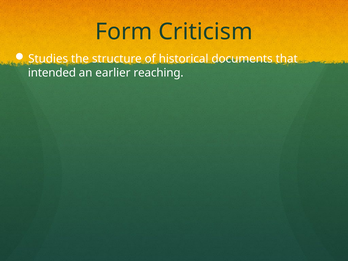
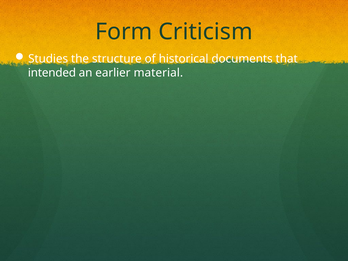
reaching: reaching -> material (158, 73)
